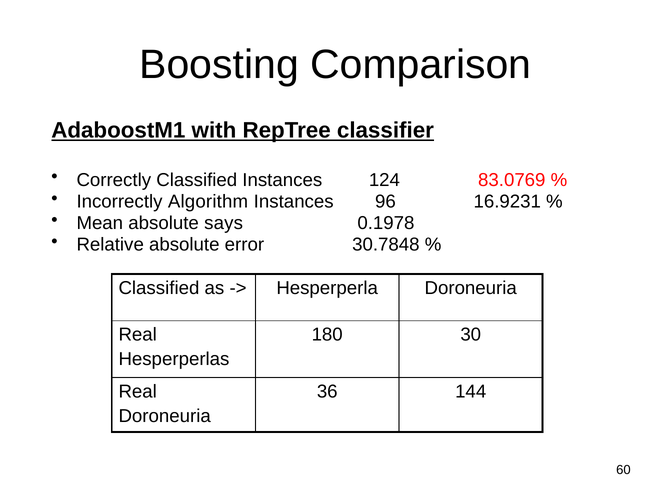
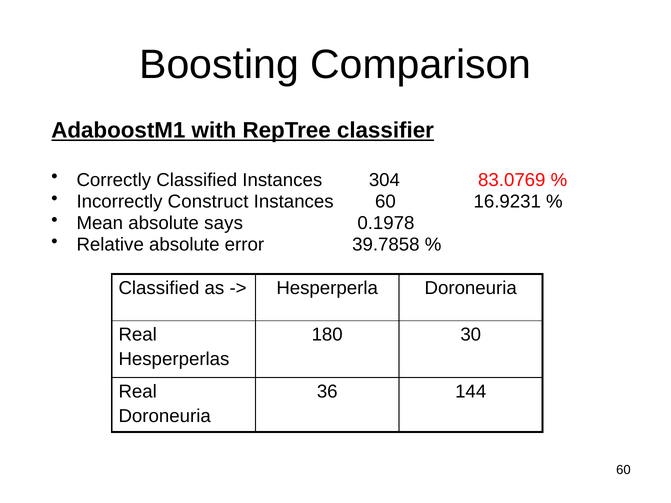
124: 124 -> 304 (384, 180)
Algorithm: Algorithm -> Construct (208, 202)
Instances 96: 96 -> 60 (385, 202)
30.7848: 30.7848 -> 39.7858 (386, 245)
